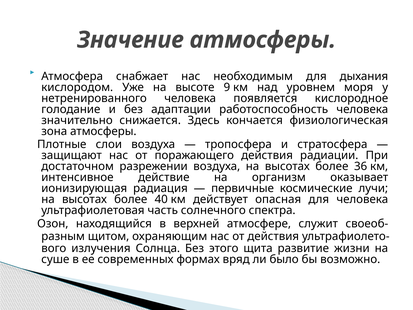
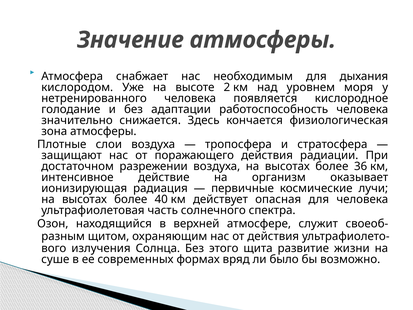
9: 9 -> 2 (227, 87)
